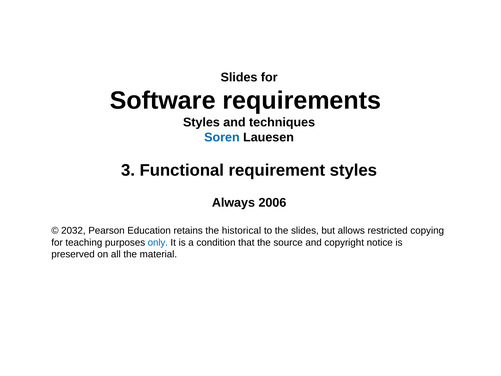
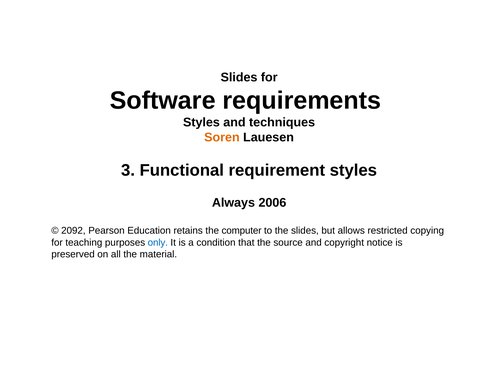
Soren colour: blue -> orange (222, 137)
2032: 2032 -> 2092 (73, 231)
historical: historical -> computer (242, 231)
